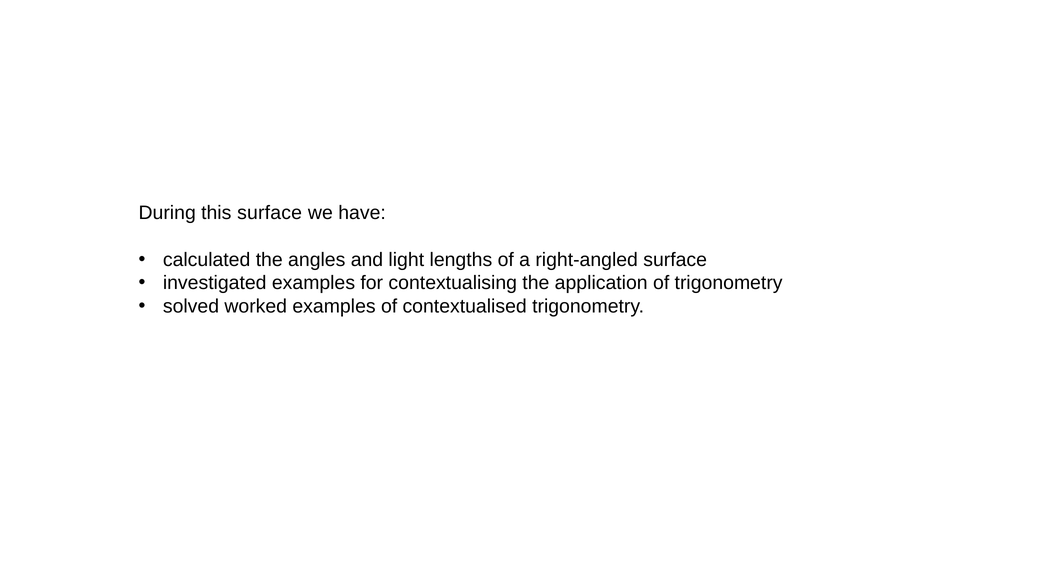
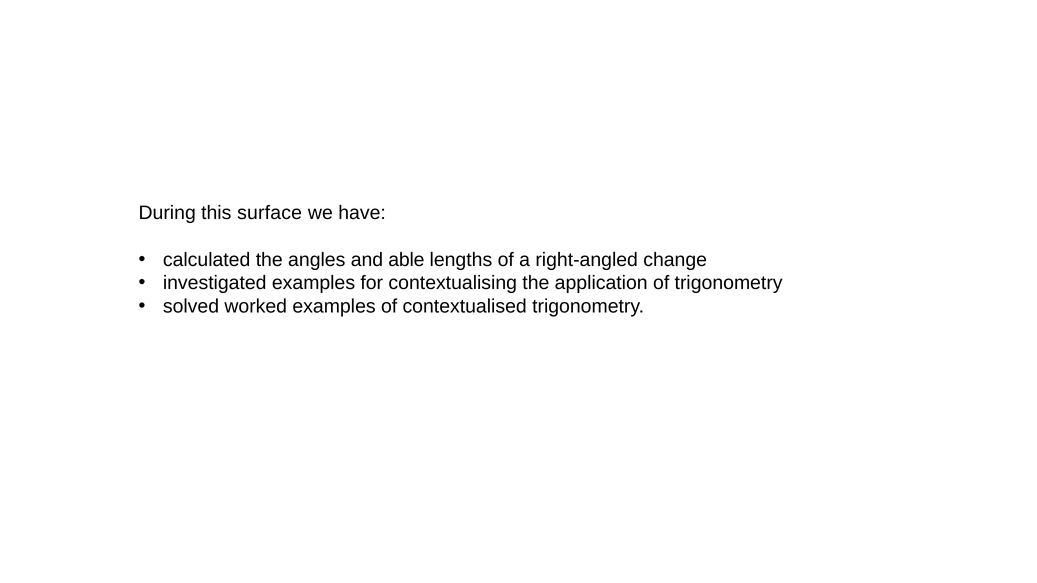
light: light -> able (406, 260)
right-angled surface: surface -> change (675, 260)
